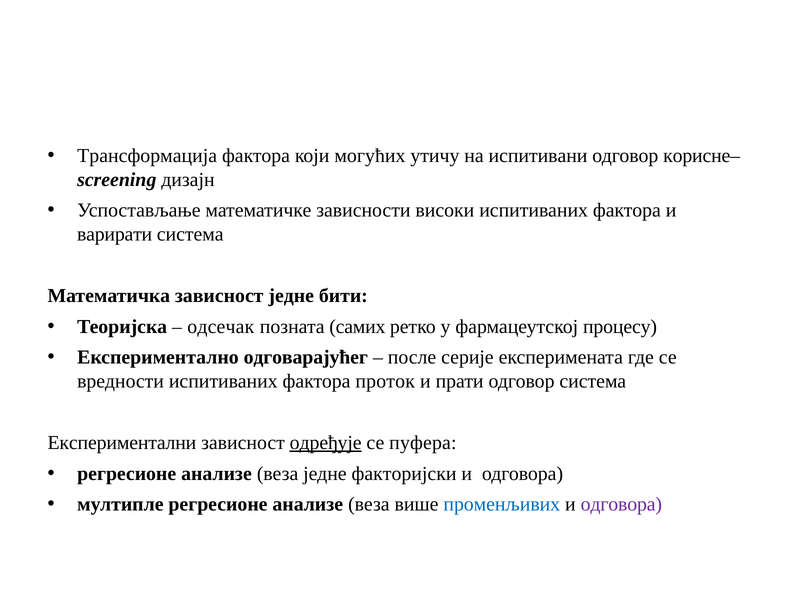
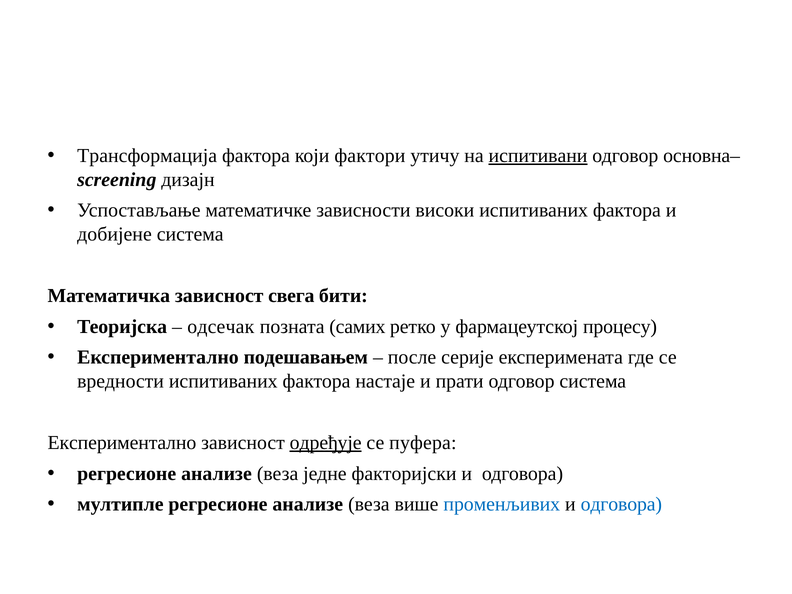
могућих: могућих -> фактори (370, 156)
испитивани underline: none -> present (538, 156)
корисне–: корисне– -> основна– (702, 156)
варирати: варирати -> добијене (115, 234)
зависност једне: једне -> свега (291, 296)
одговарајућег: одговарајућег -> подешавањем (306, 357)
проток: проток -> настаје (385, 381)
Експериментални: Експериментални -> Експериментално (122, 443)
одговора colour: purple -> blue (621, 504)
